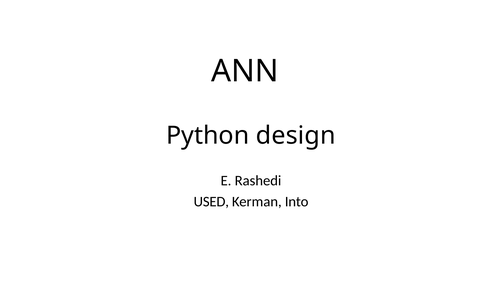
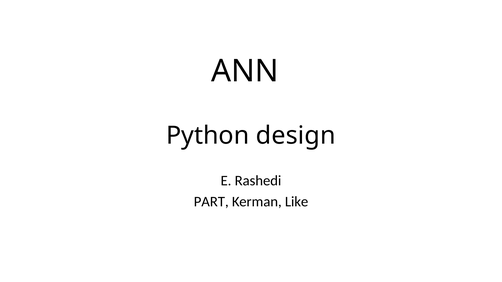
USED: USED -> PART (211, 202)
Into: Into -> Like (297, 202)
